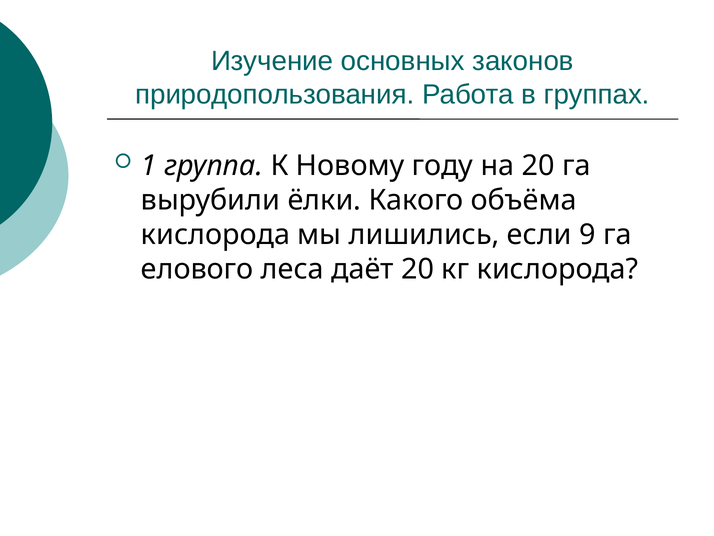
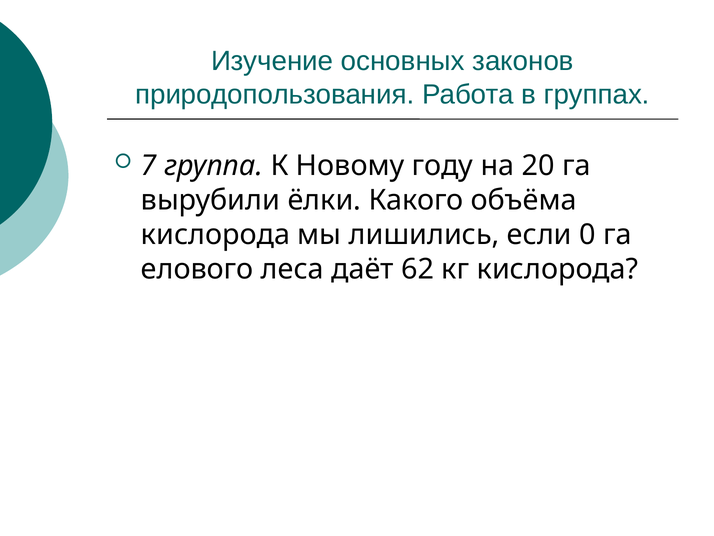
1: 1 -> 7 (149, 166)
9: 9 -> 0 (588, 235)
даёт 20: 20 -> 62 (418, 269)
